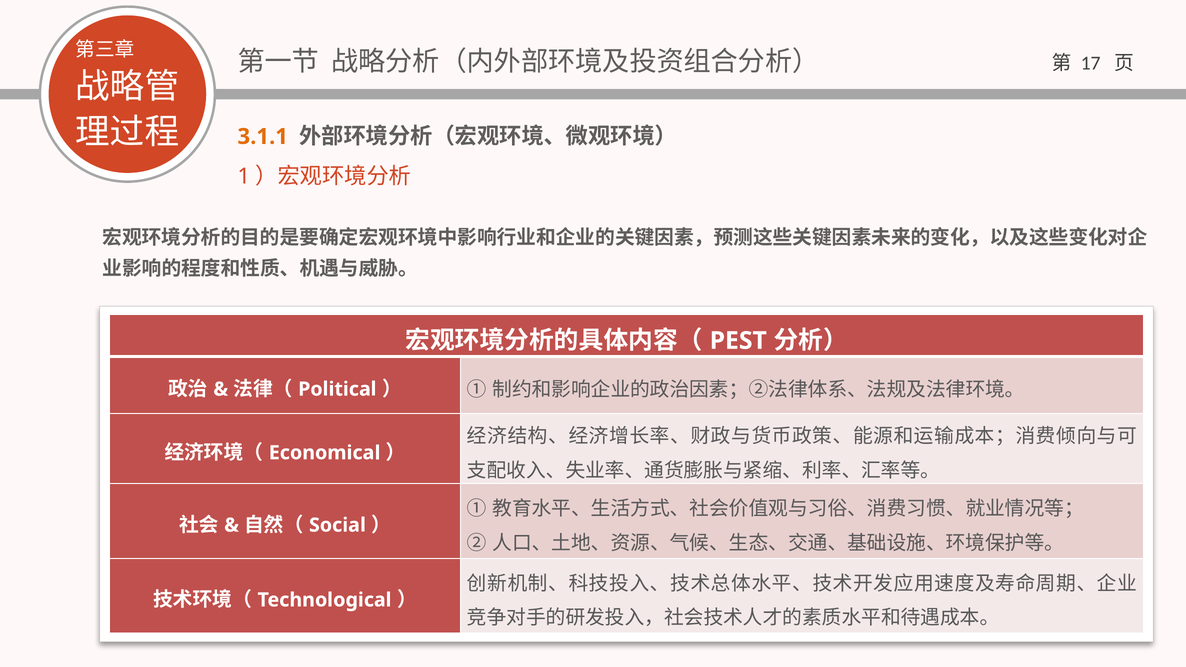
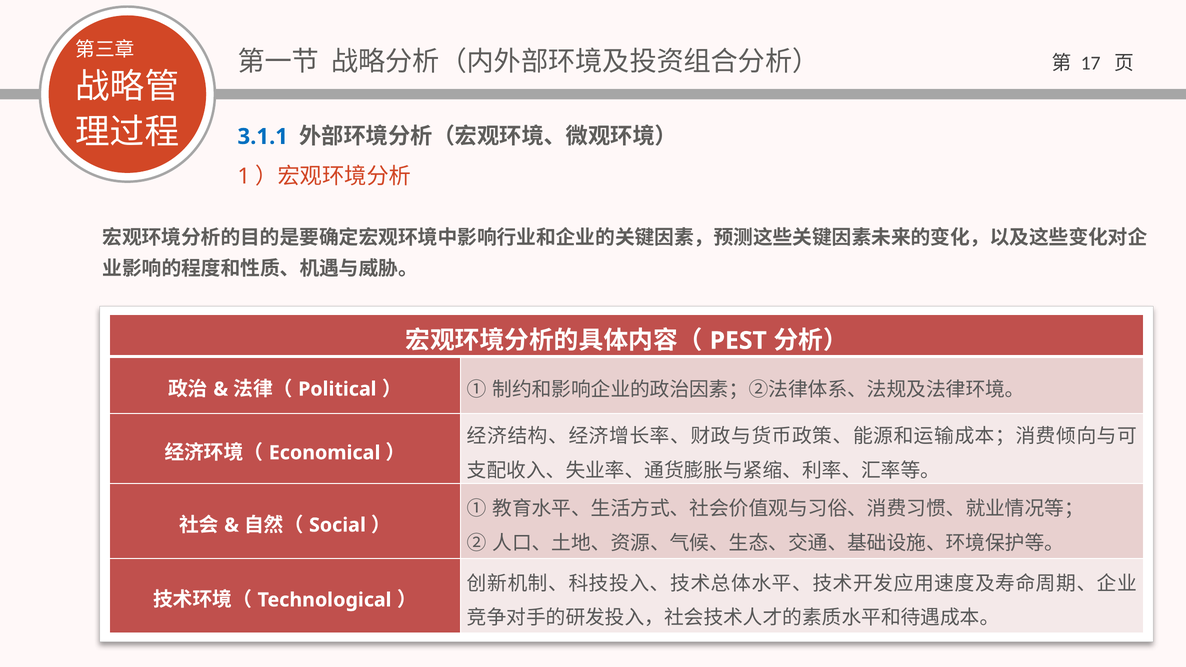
3.1.1 colour: orange -> blue (263, 137)
